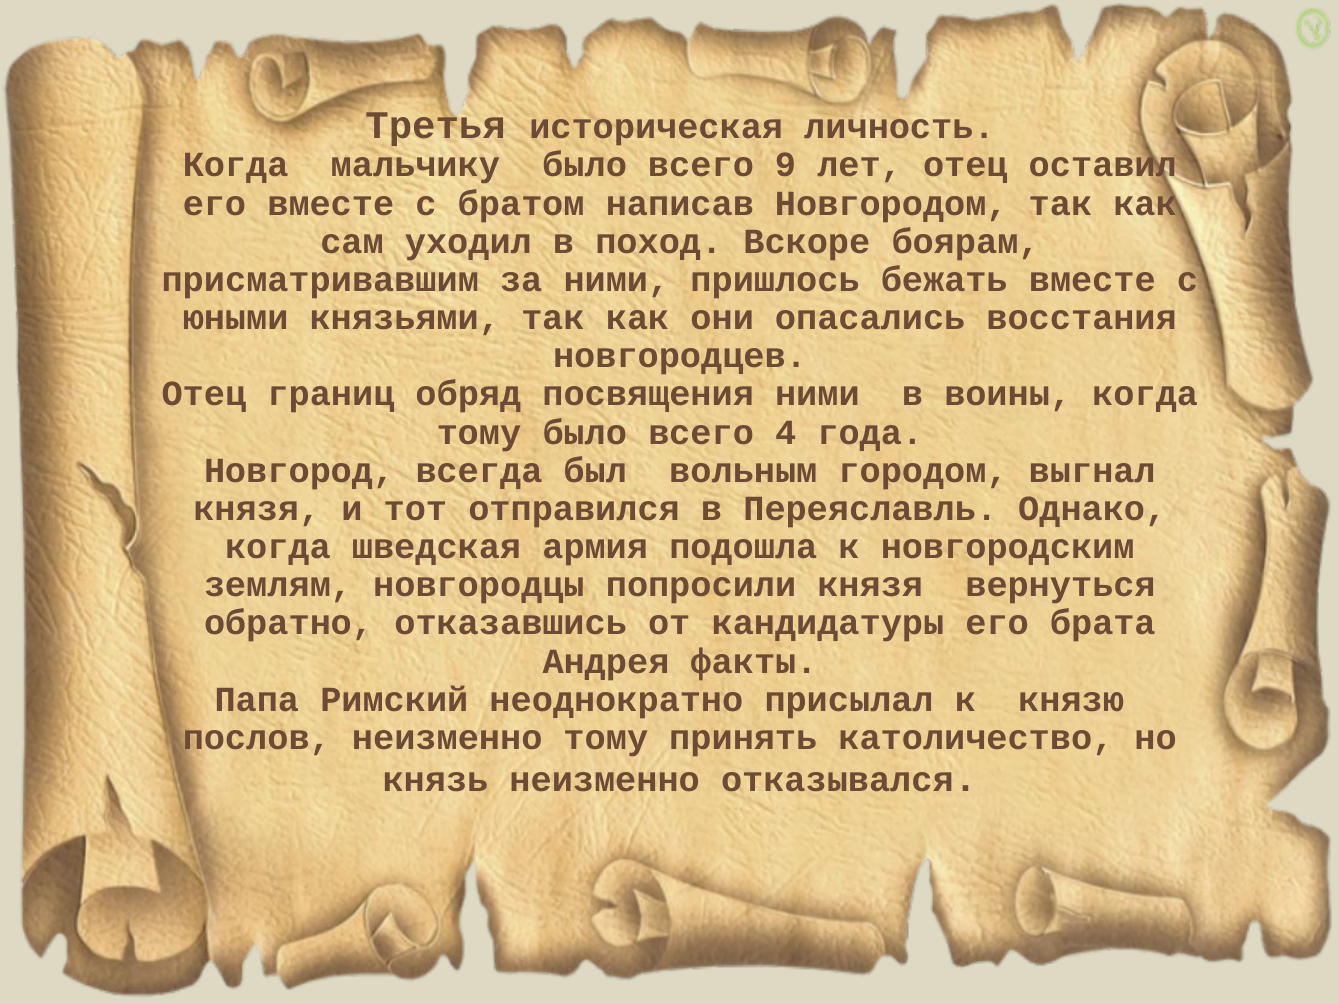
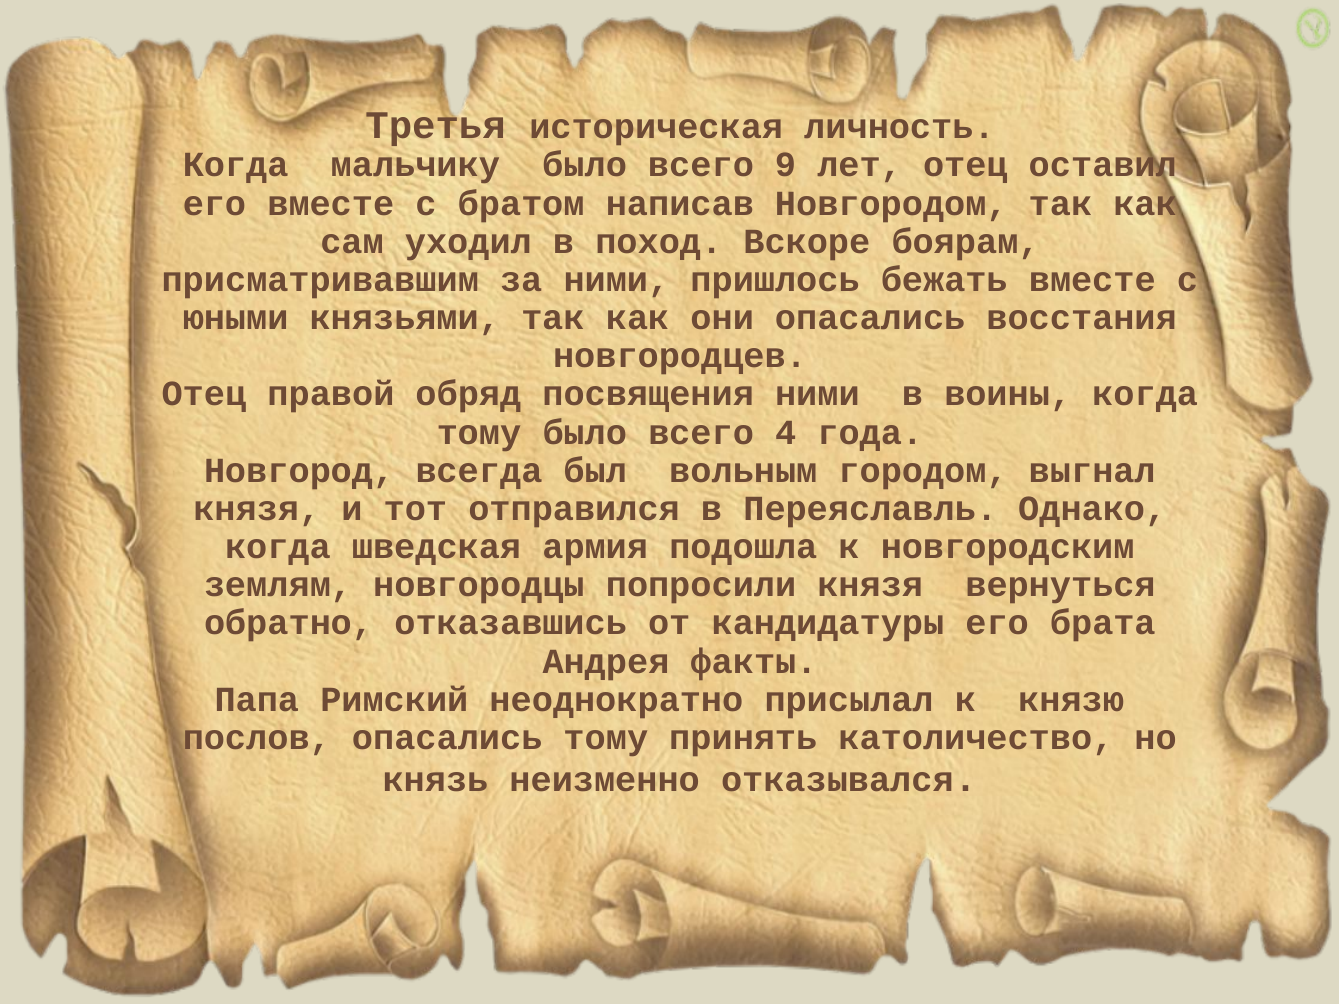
границ: границ -> правой (331, 394)
послов неизменно: неизменно -> опасались (447, 738)
